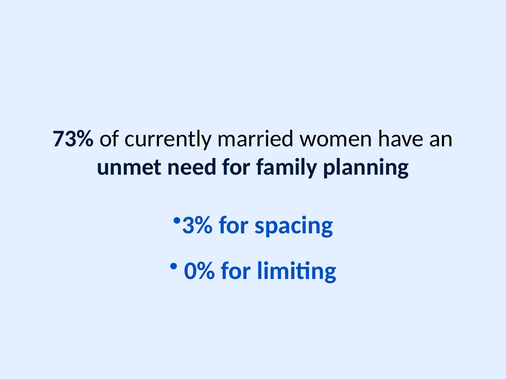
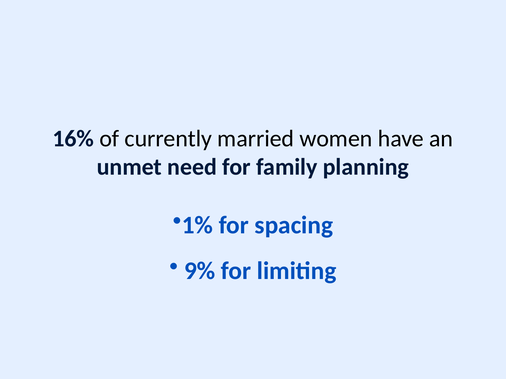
73%: 73% -> 16% (73, 139)
3%: 3% -> 1% (197, 226)
0%: 0% -> 9% (200, 271)
